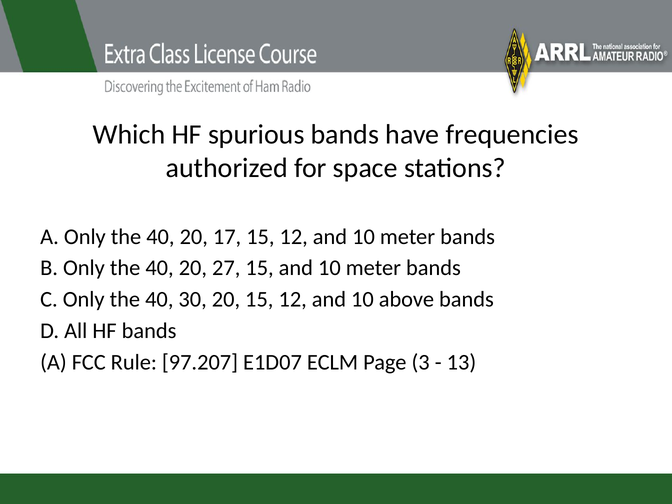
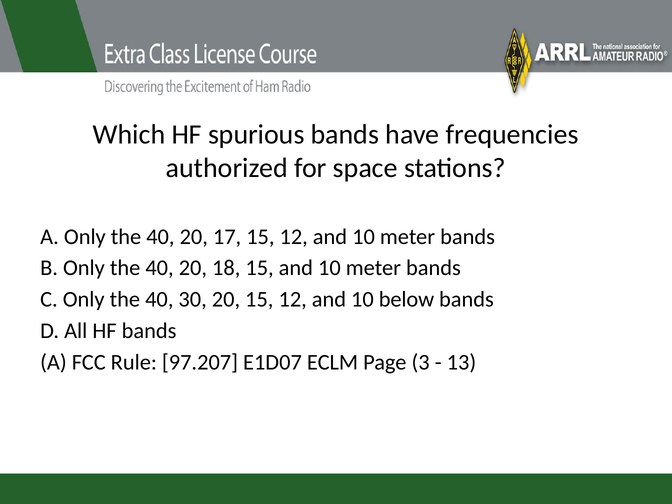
27: 27 -> 18 (226, 268)
above: above -> below (407, 299)
